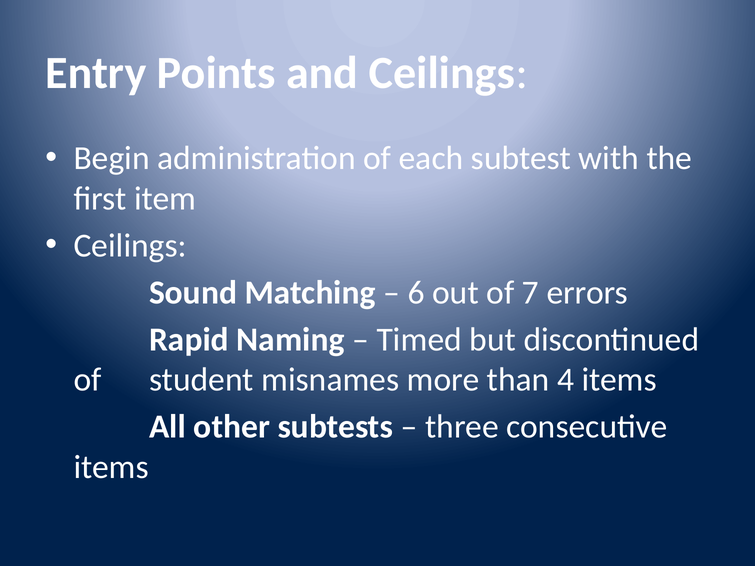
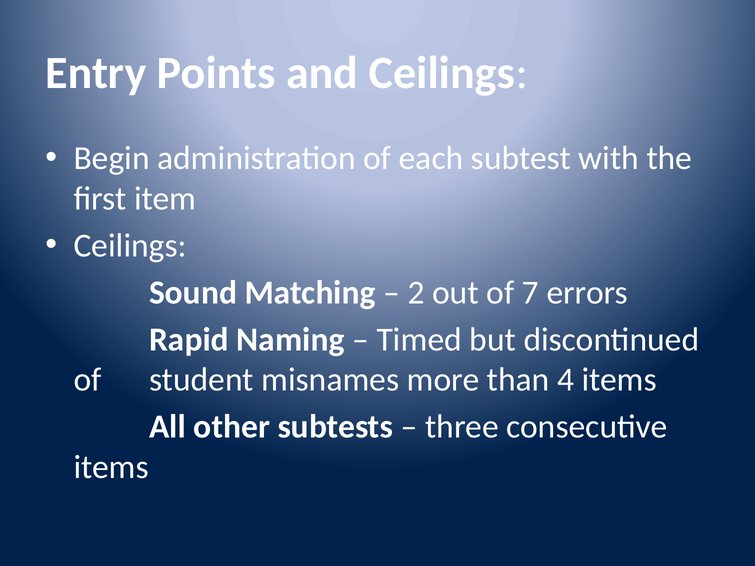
6: 6 -> 2 (416, 293)
